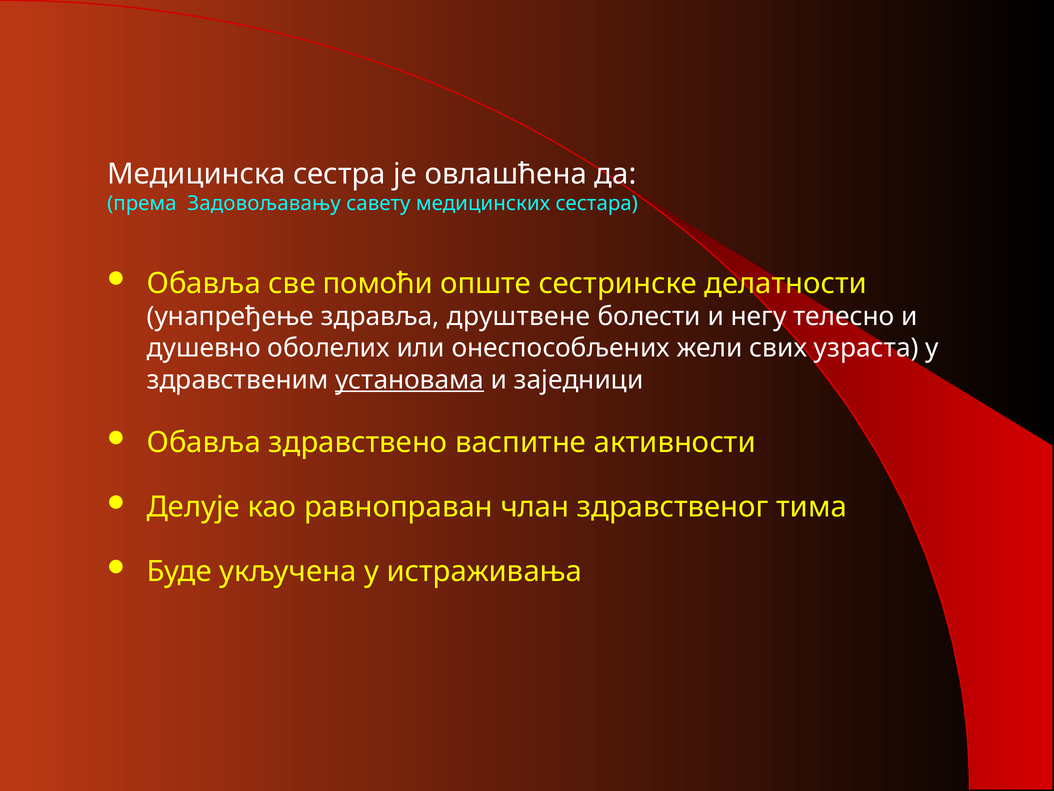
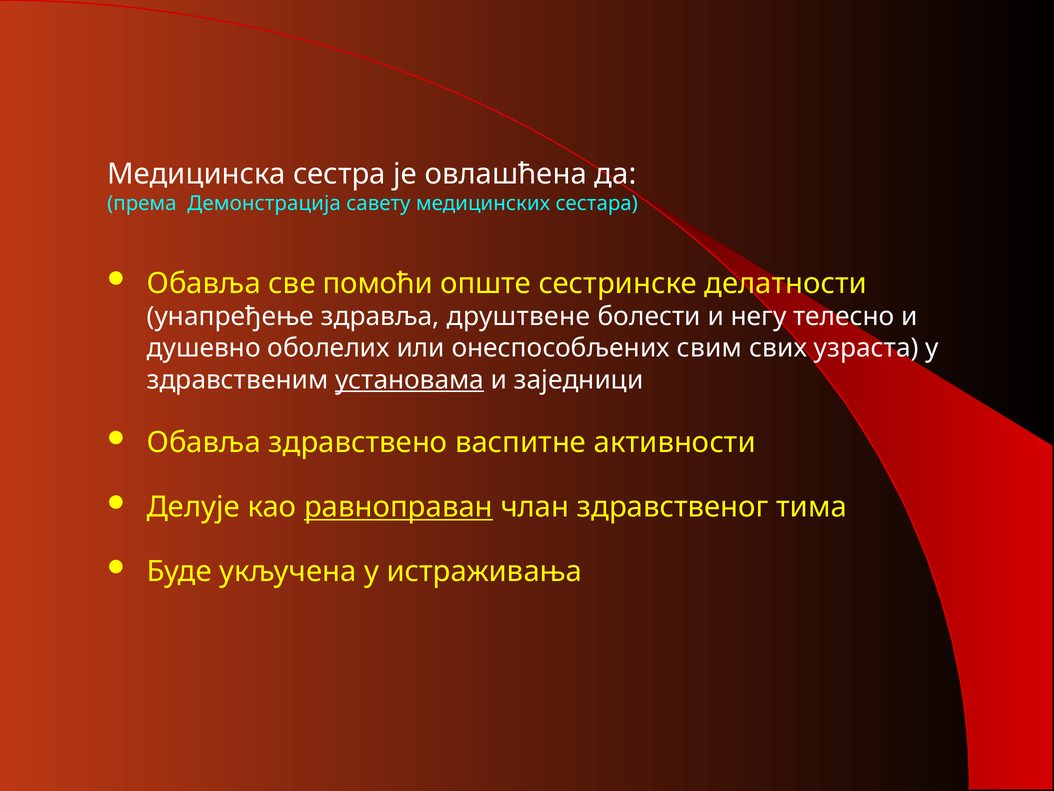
Задовољавању: Задовољавању -> Демонстрација (264, 203)
жели: жели -> свим (709, 348)
равноправан underline: none -> present (398, 507)
